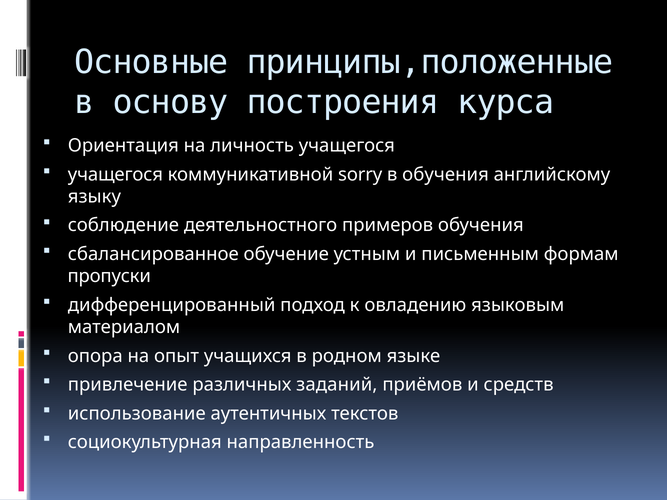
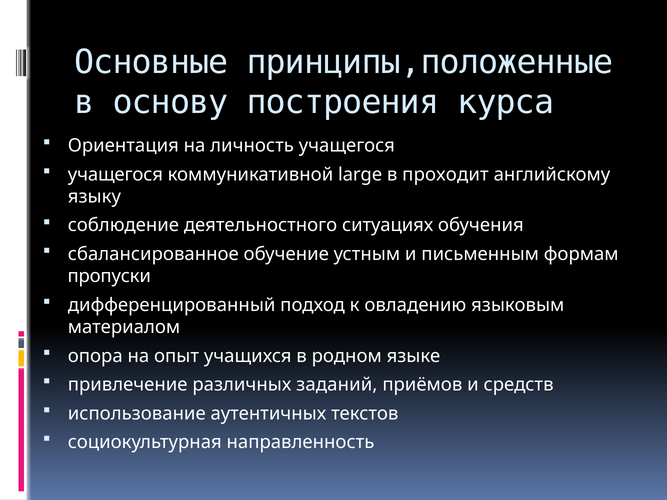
sorry: sorry -> large (360, 175)
в обучения: обучения -> проходит (445, 175)
примеров: примеров -> ситуациях (388, 225)
